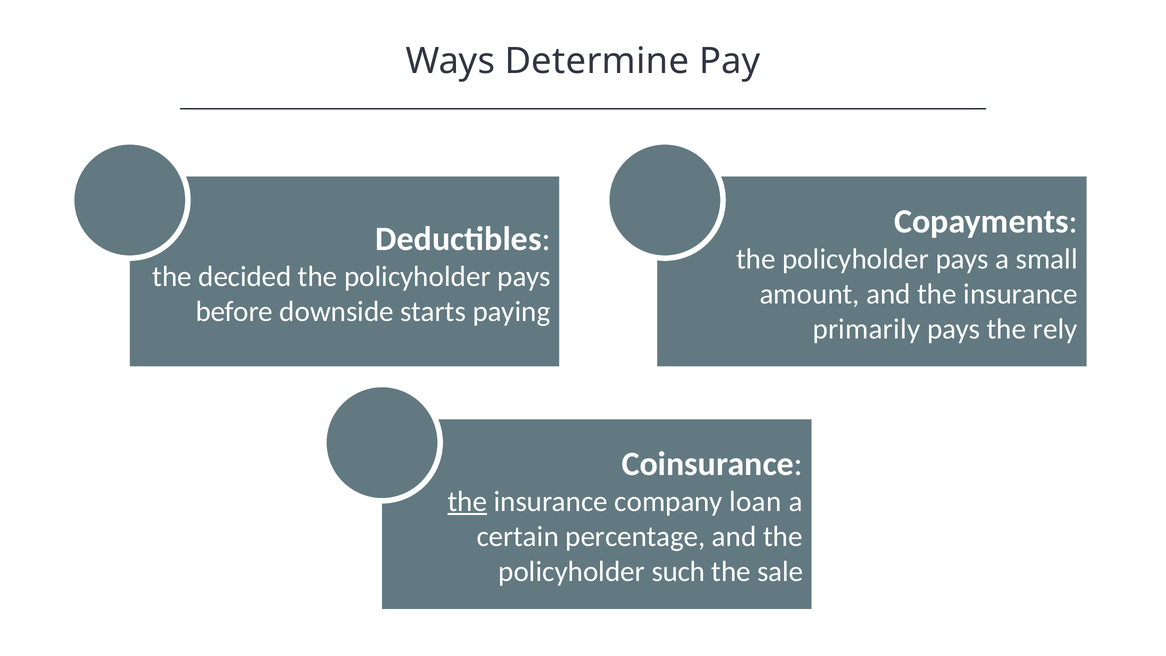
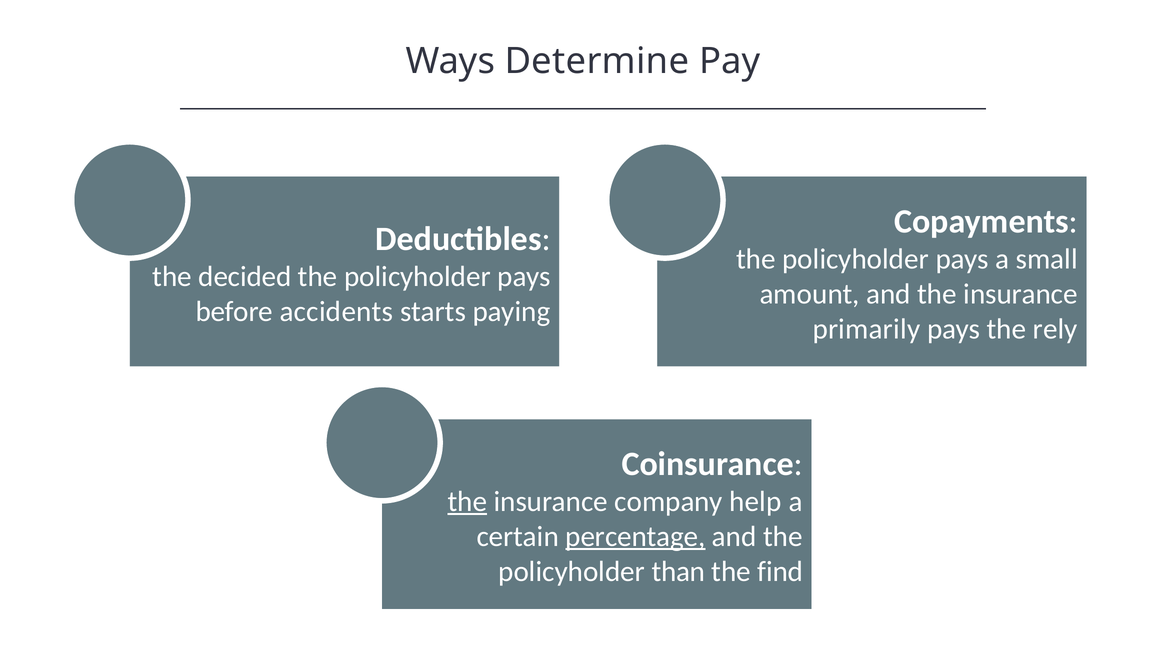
downside: downside -> accidents (336, 311)
loan: loan -> help (755, 501)
percentage underline: none -> present (635, 536)
such: such -> than (678, 571)
sale: sale -> find (780, 571)
